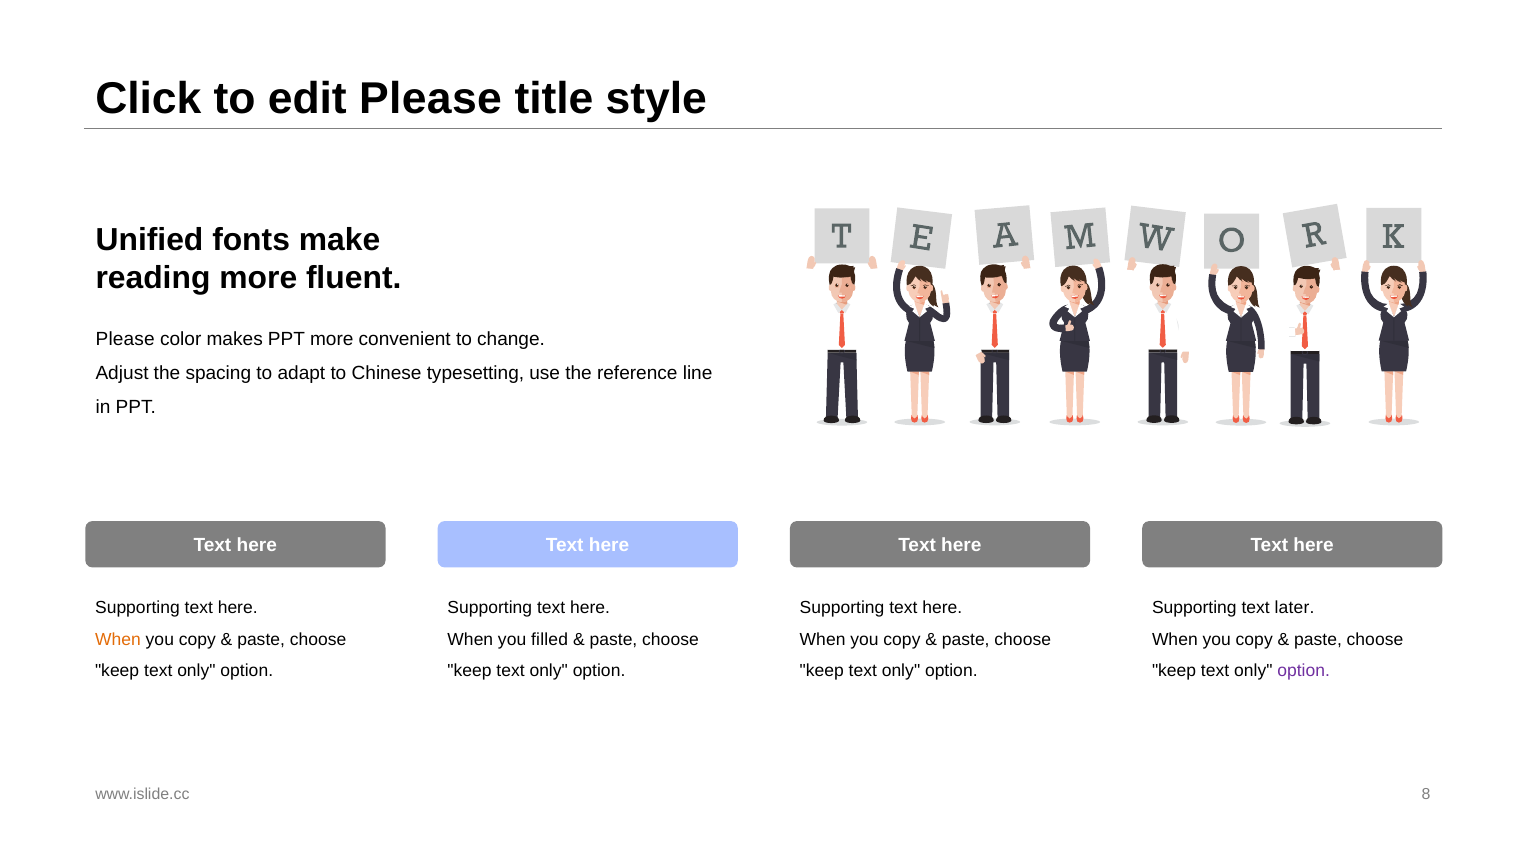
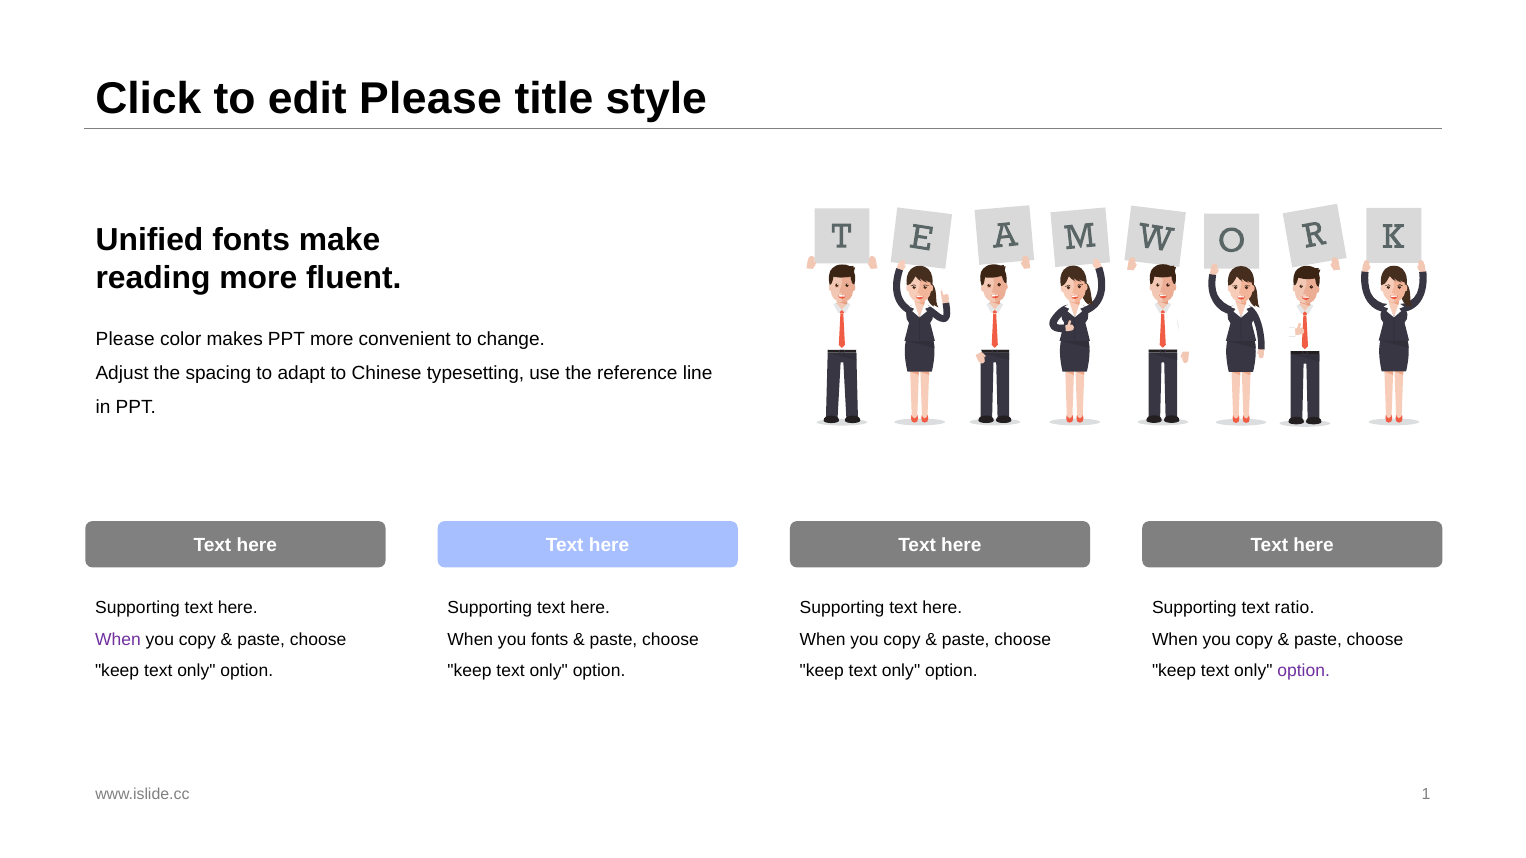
later: later -> ratio (1294, 608)
When colour: orange -> purple (118, 640)
you filled: filled -> fonts (550, 640)
8: 8 -> 1 (1426, 795)
